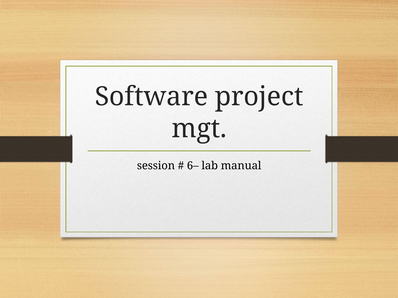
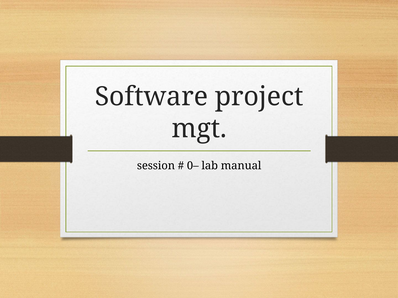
6–: 6– -> 0– (193, 166)
